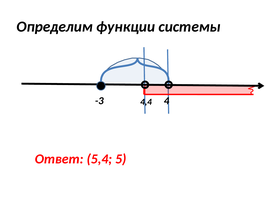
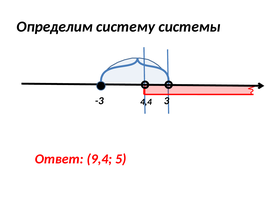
функции: функции -> систему (126, 27)
4: 4 -> 3 (167, 101)
5,4: 5,4 -> 9,4 (99, 159)
